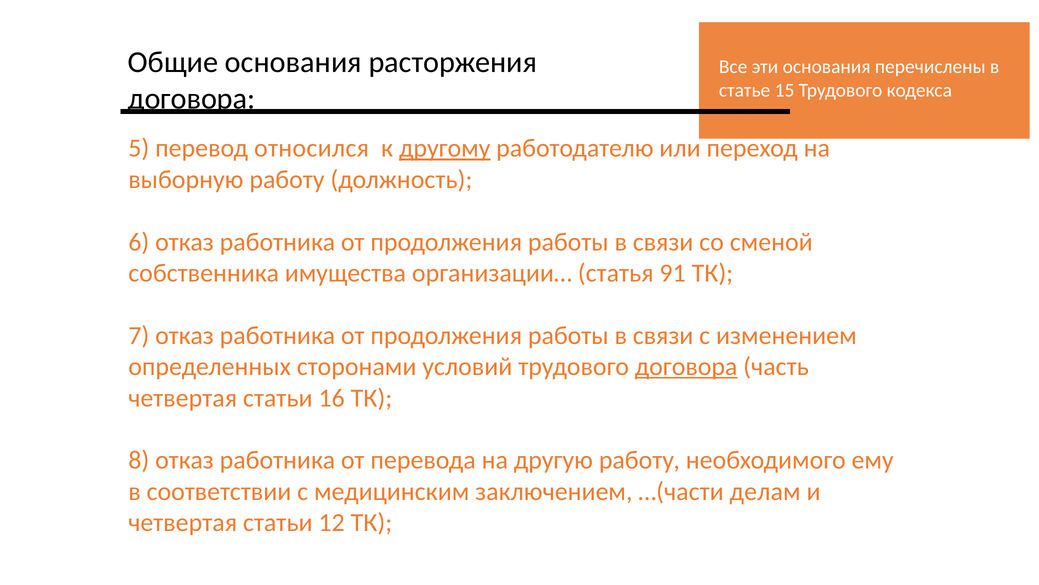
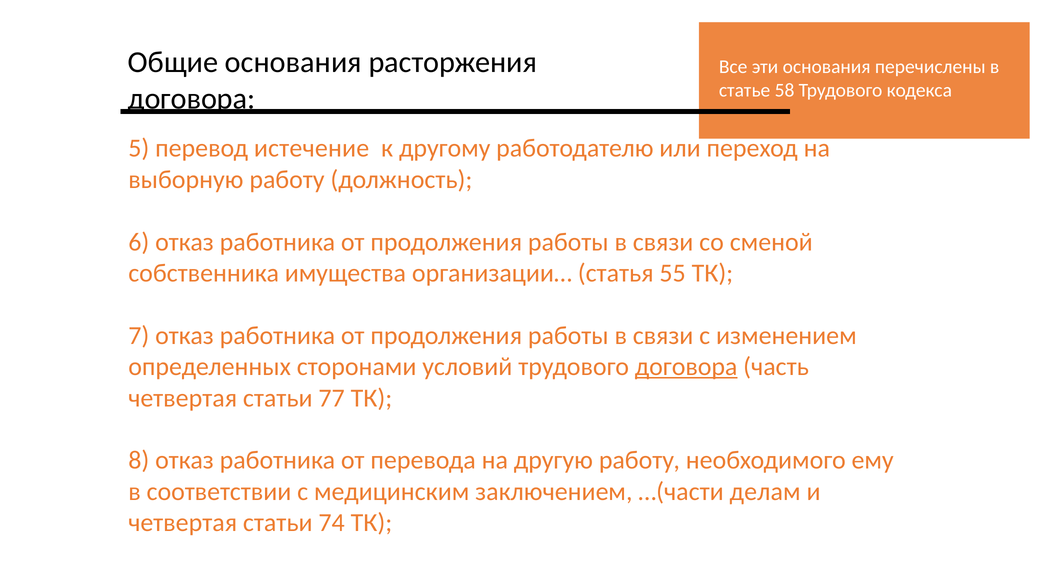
15: 15 -> 58 (785, 90)
относился: относился -> истечение (312, 148)
другому underline: present -> none (445, 148)
91: 91 -> 55 (673, 273)
16: 16 -> 77 (332, 398)
12: 12 -> 74 (332, 522)
